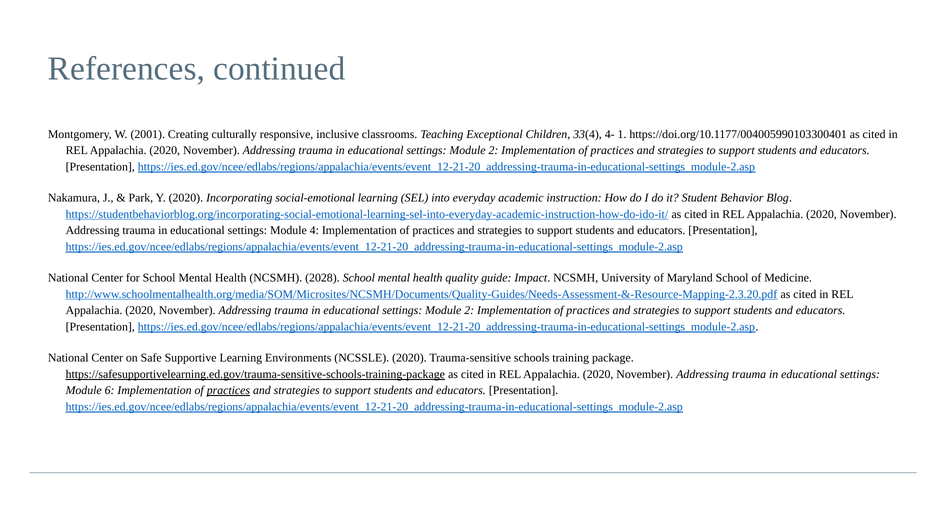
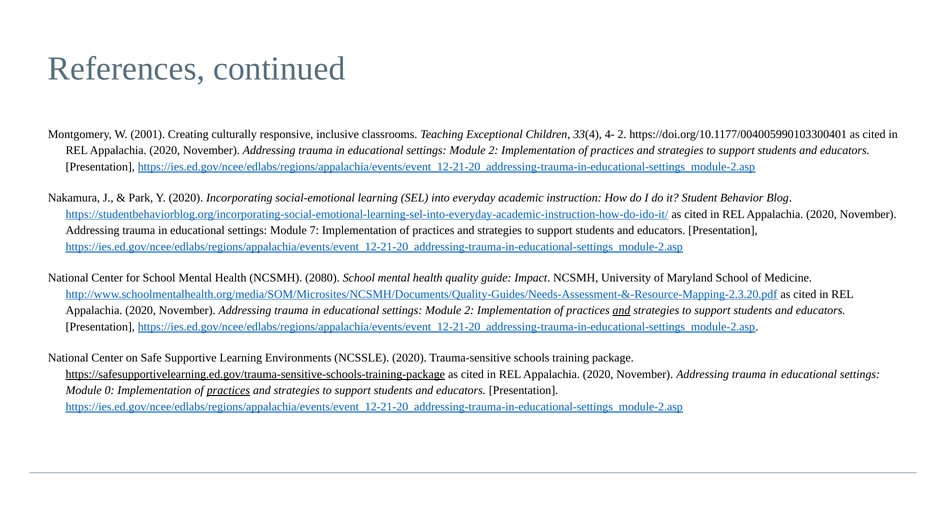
4- 1: 1 -> 2 (622, 134)
4: 4 -> 7 (314, 231)
2028: 2028 -> 2080 (322, 278)
and underline: none -> present (621, 311)
6: 6 -> 0 (110, 391)
